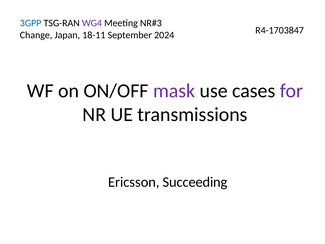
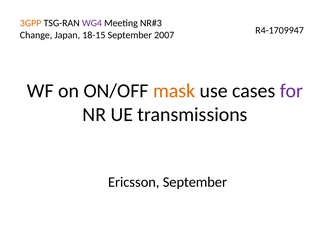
3GPP colour: blue -> orange (31, 23)
R4-1703847: R4-1703847 -> R4-1709947 (280, 30)
18-11: 18-11 -> 18-15 (94, 35)
2024: 2024 -> 2007 (164, 35)
mask colour: purple -> orange (174, 91)
Ericsson Succeeding: Succeeding -> September (195, 182)
